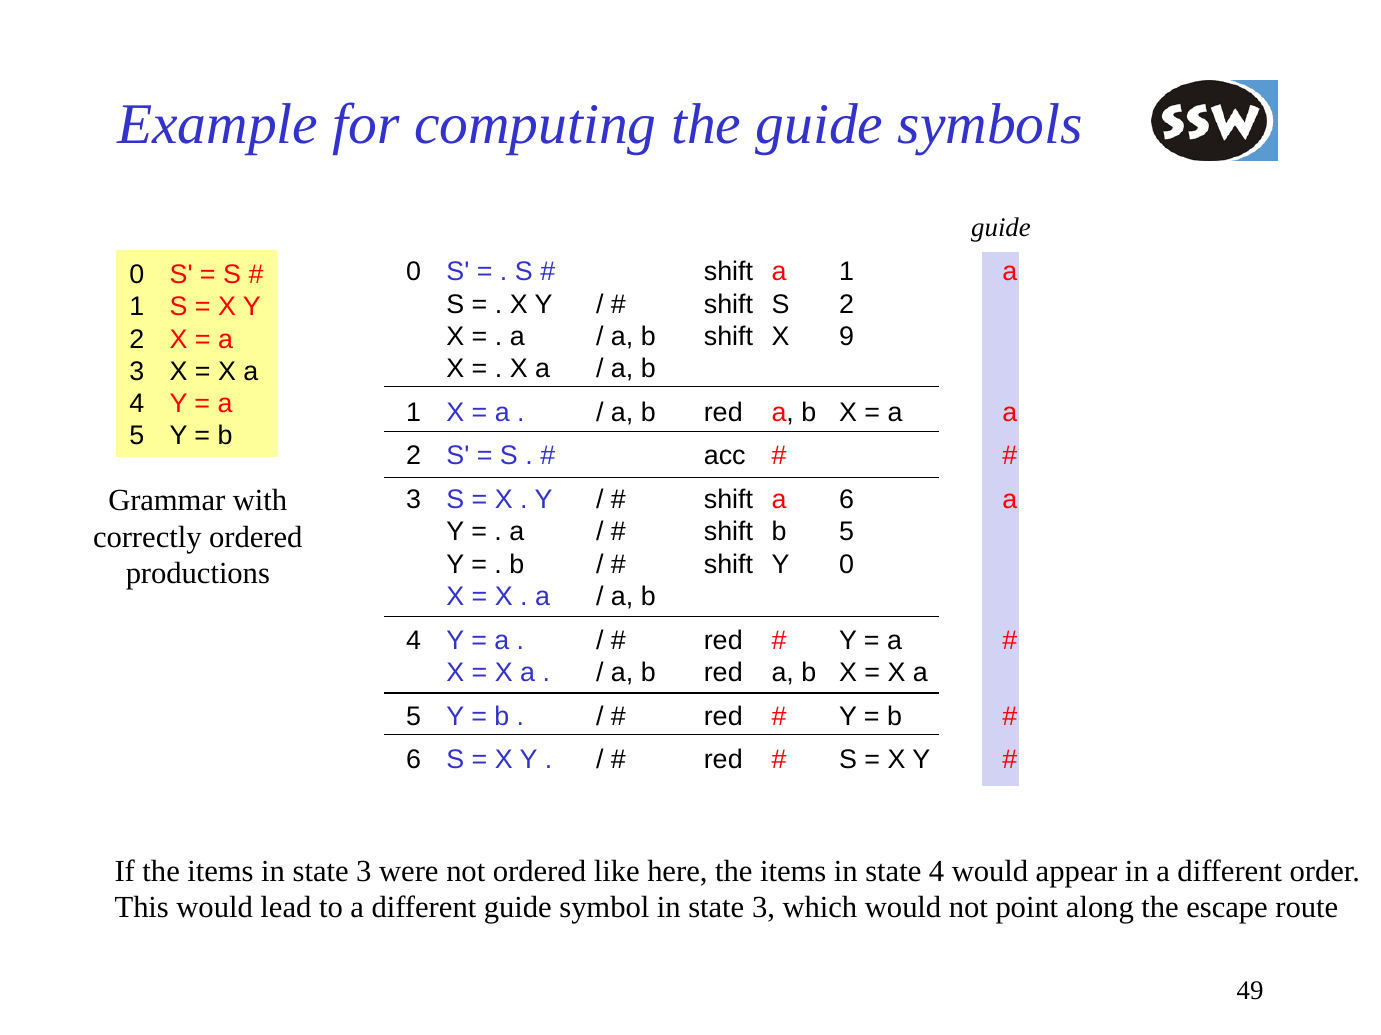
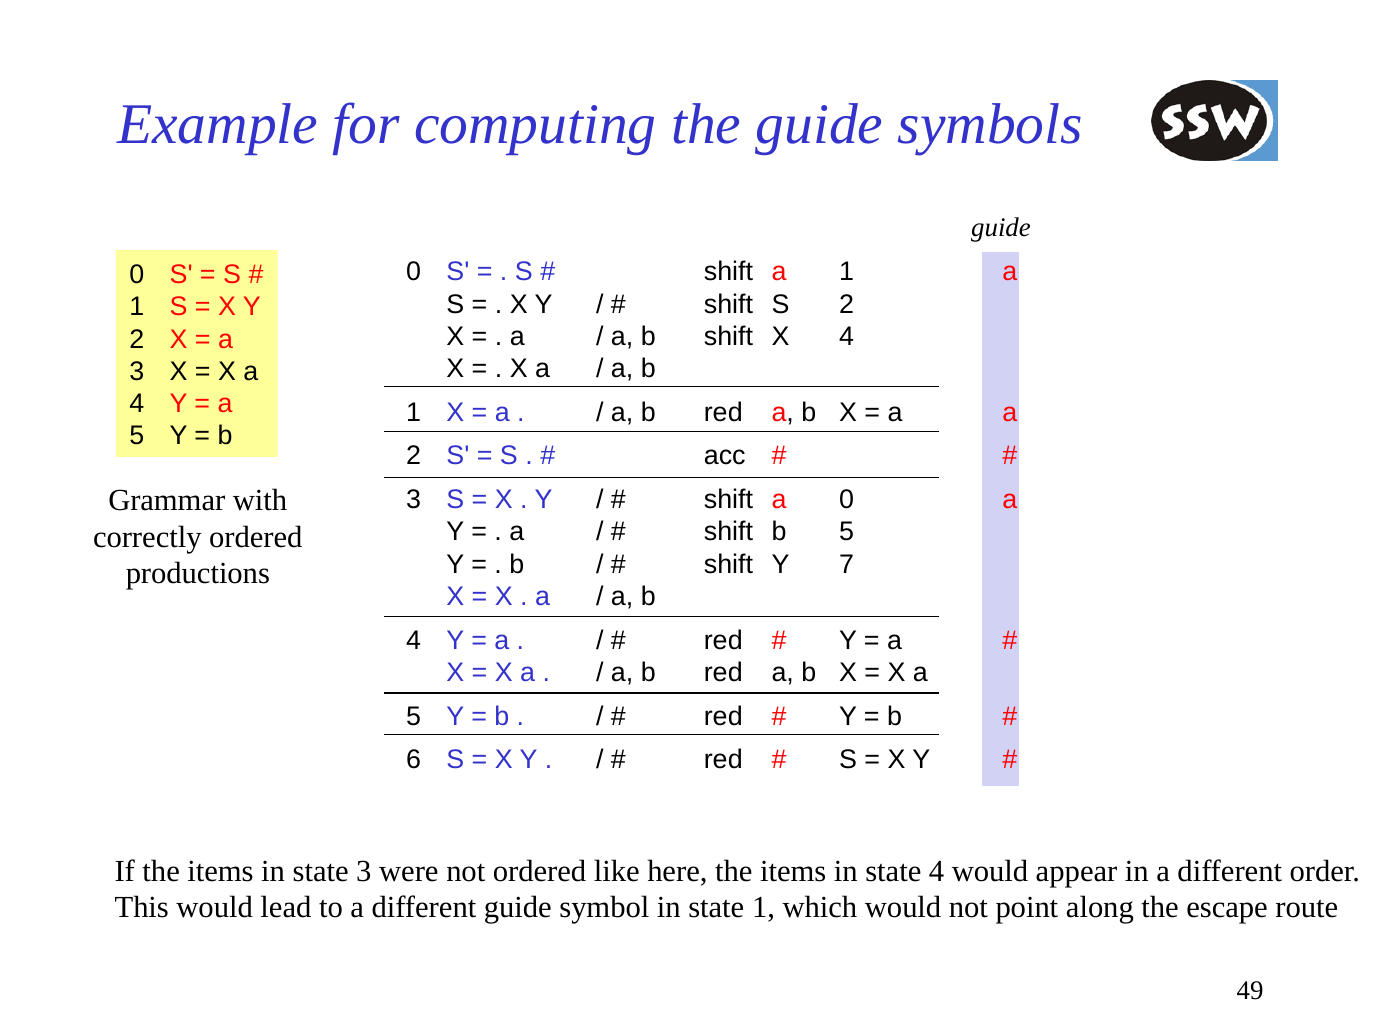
X 9: 9 -> 4 (847, 337)
a 6: 6 -> 0 (847, 500)
Y 0: 0 -> 7 (847, 565)
symbol in state 3: 3 -> 1 (764, 909)
